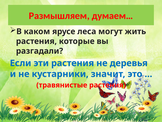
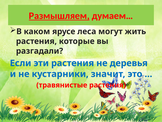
Размышляем underline: none -> present (59, 16)
